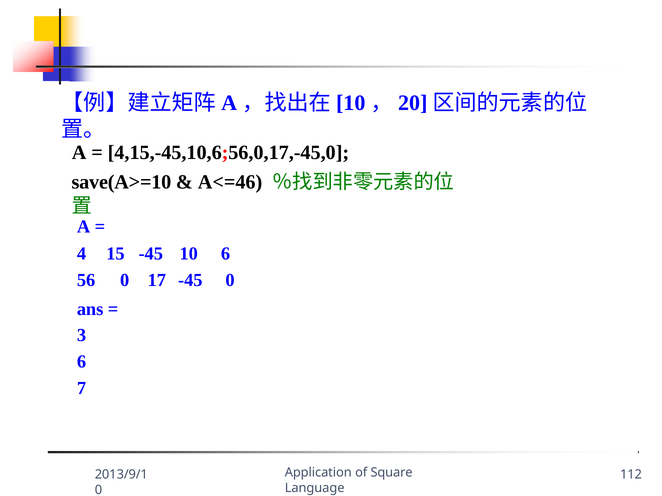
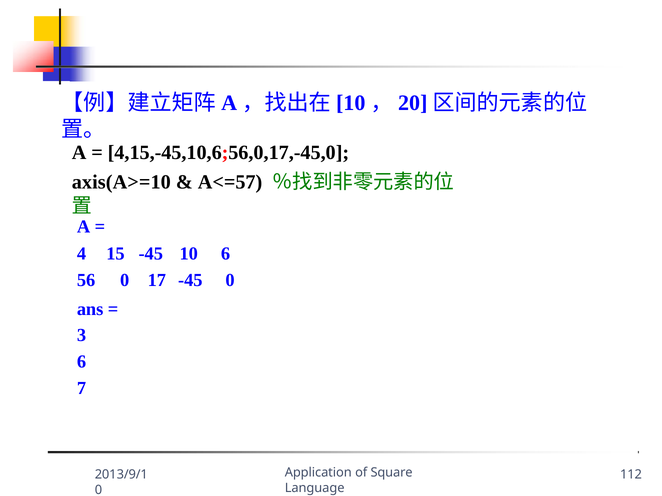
save(A>=10: save(A>=10 -> axis(A>=10 (121, 182)
A<=46: A<=46 -> A<=57 (230, 182)
